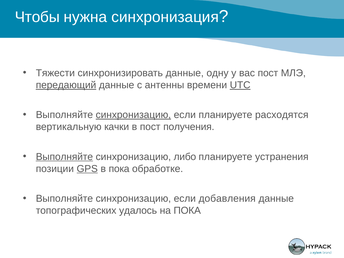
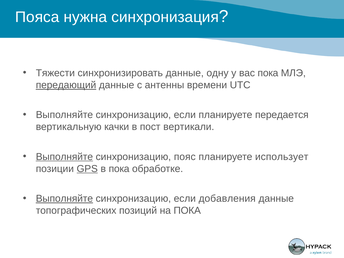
Чтобы: Чтобы -> Пояса (37, 17)
вас пост: пост -> пока (268, 73)
UTC underline: present -> none (240, 85)
синхронизацию underline: present -> none (133, 115)
расходятся: расходятся -> передается (282, 115)
получения: получения -> вертикали (189, 127)
либо: либо -> пояс (185, 157)
устранения: устранения -> использует (282, 157)
Выполняйте underline: none -> present (64, 199)
удалось: удалось -> позиций (138, 211)
